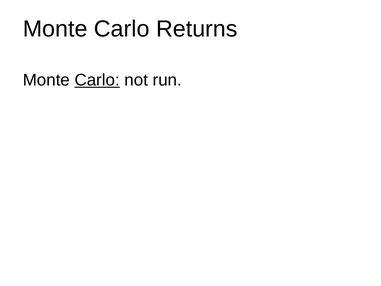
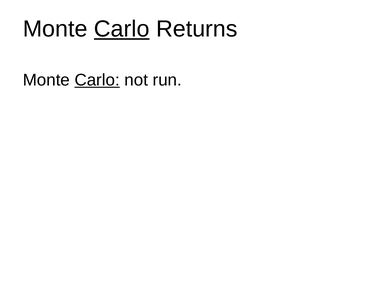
Carlo underline: none -> present (122, 29)
